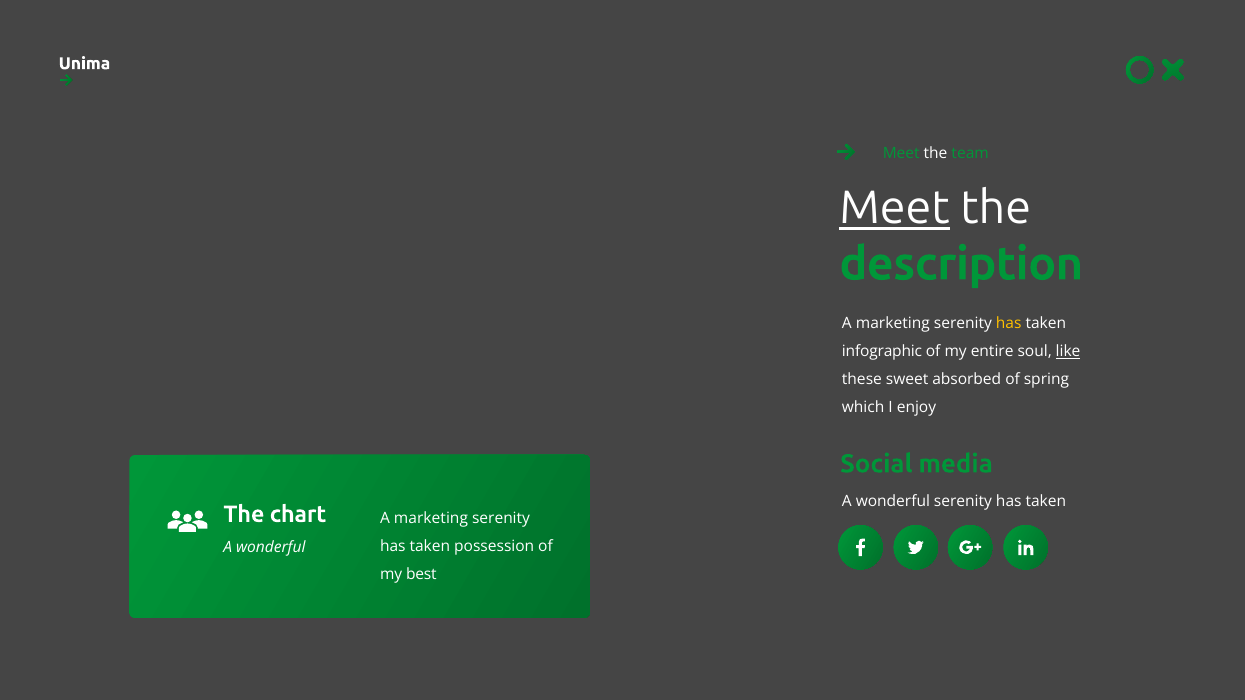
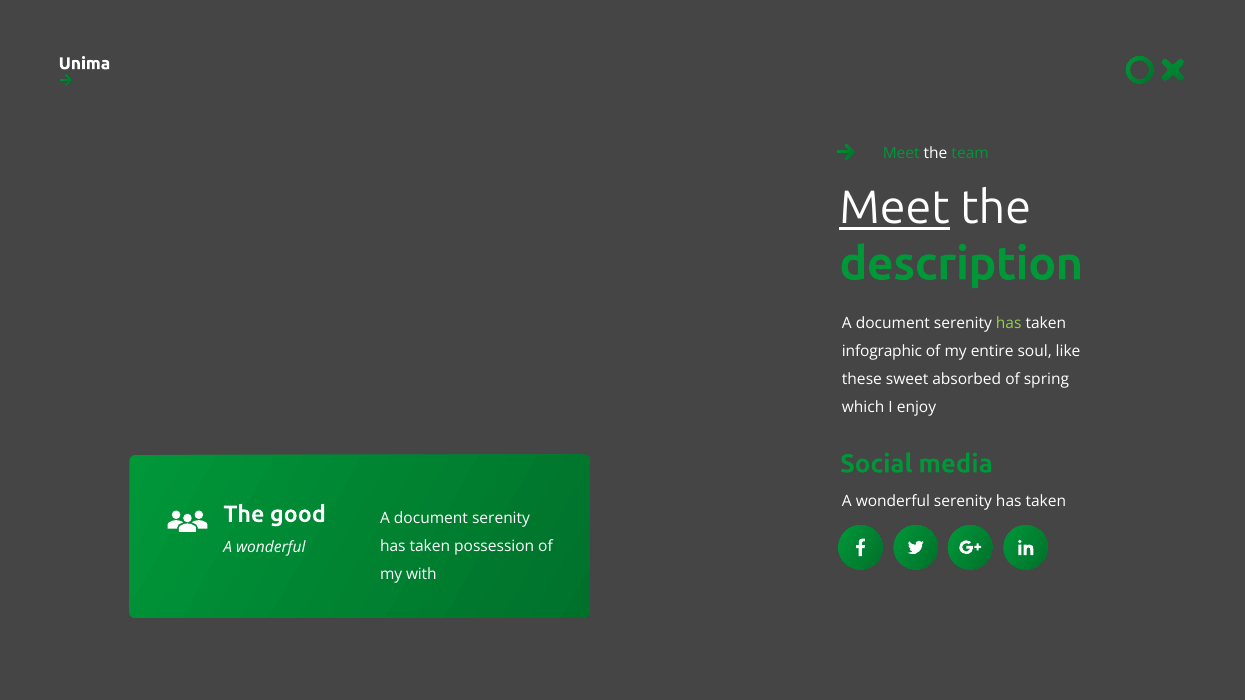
marketing: marketing -> document (893, 324)
has colour: yellow -> light green (1009, 324)
like underline: present -> none (1068, 352)
chart: chart -> good (298, 514)
marketing: marketing -> document (431, 518)
best: best -> with (421, 574)
